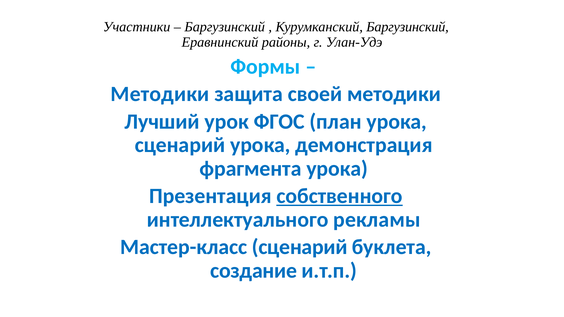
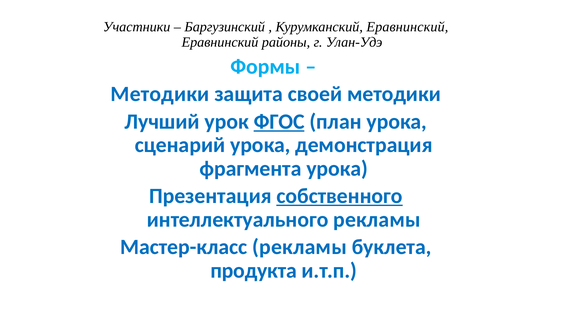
Курумканский Баргузинский: Баргузинский -> Еравнинский (407, 27)
ФГОС underline: none -> present (279, 122)
Мастер-класс сценарий: сценарий -> рекламы (299, 247)
создание: создание -> продукта (254, 271)
